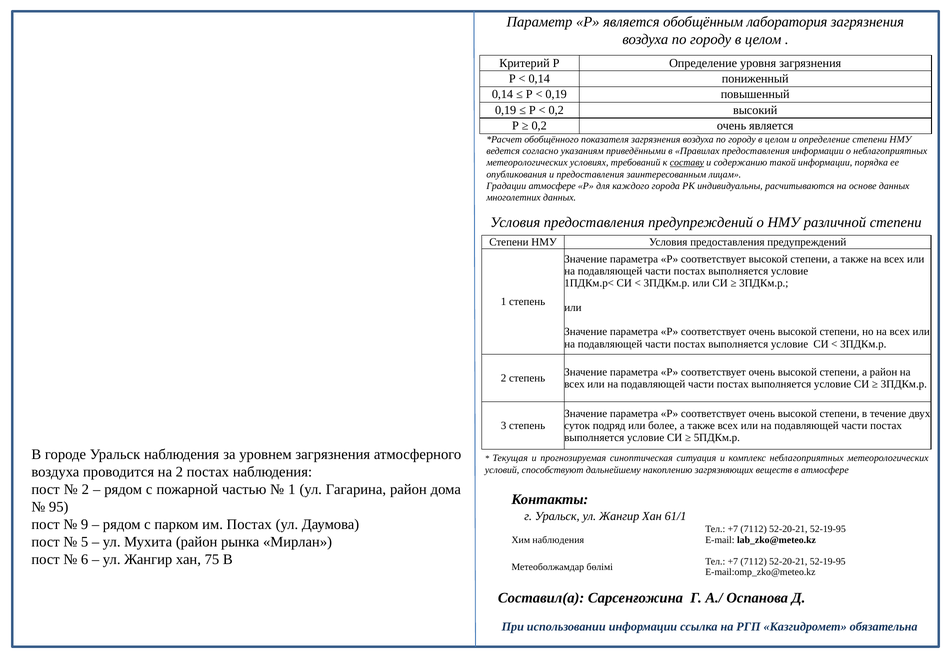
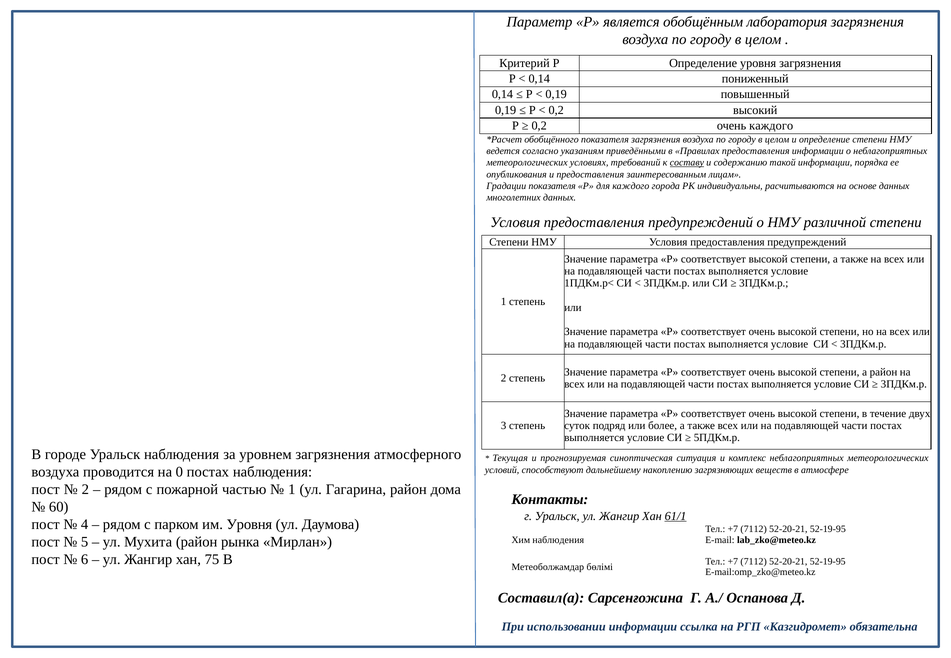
очень является: является -> каждого (771, 126)
Градации атмосфере: атмосфере -> показателя (552, 186)
на 2: 2 -> 0 (179, 472)
95: 95 -> 60 (59, 507)
61/1 underline: none -> present (676, 516)
9: 9 -> 4 (85, 525)
им Постах: Постах -> Уровня (249, 525)
